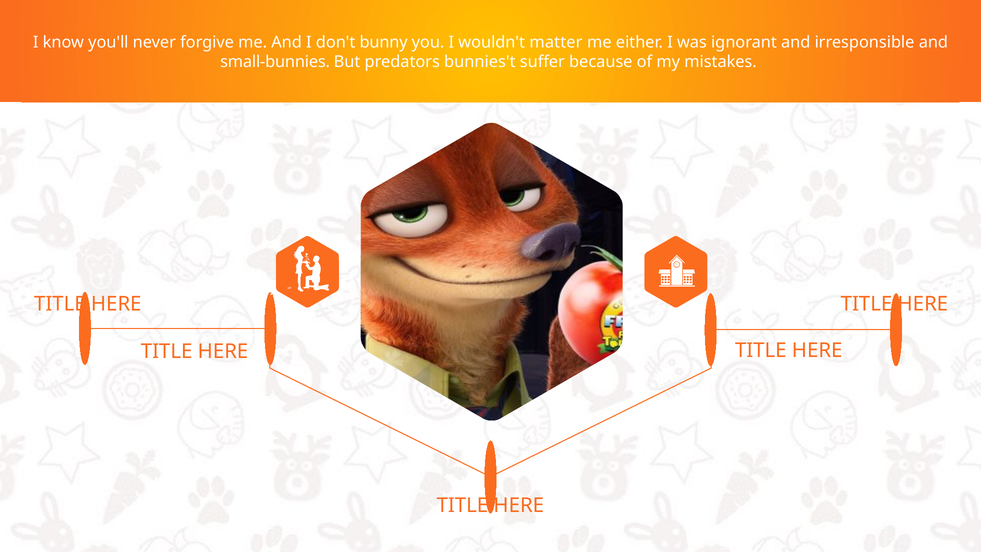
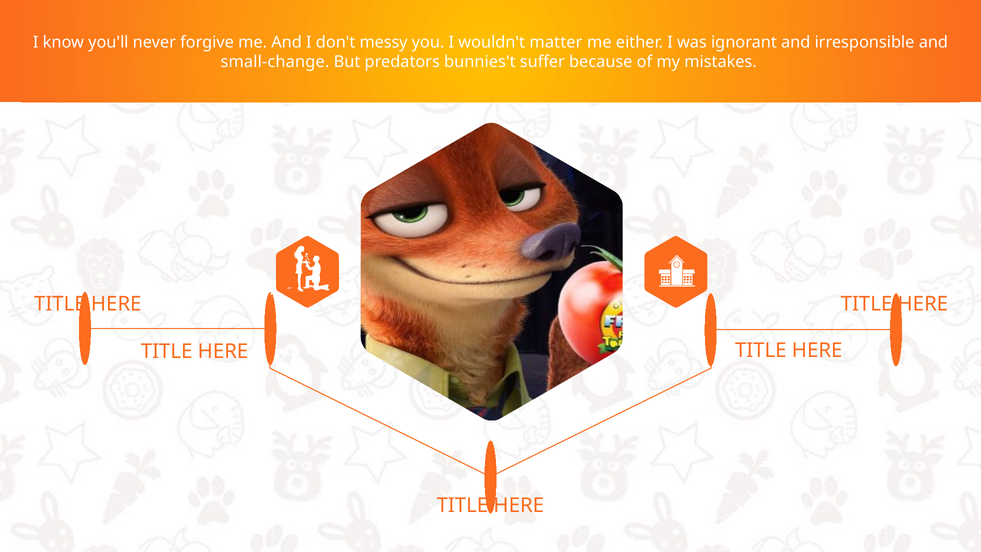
bunny: bunny -> messy (384, 42)
small-bunnies: small-bunnies -> small-change (275, 62)
